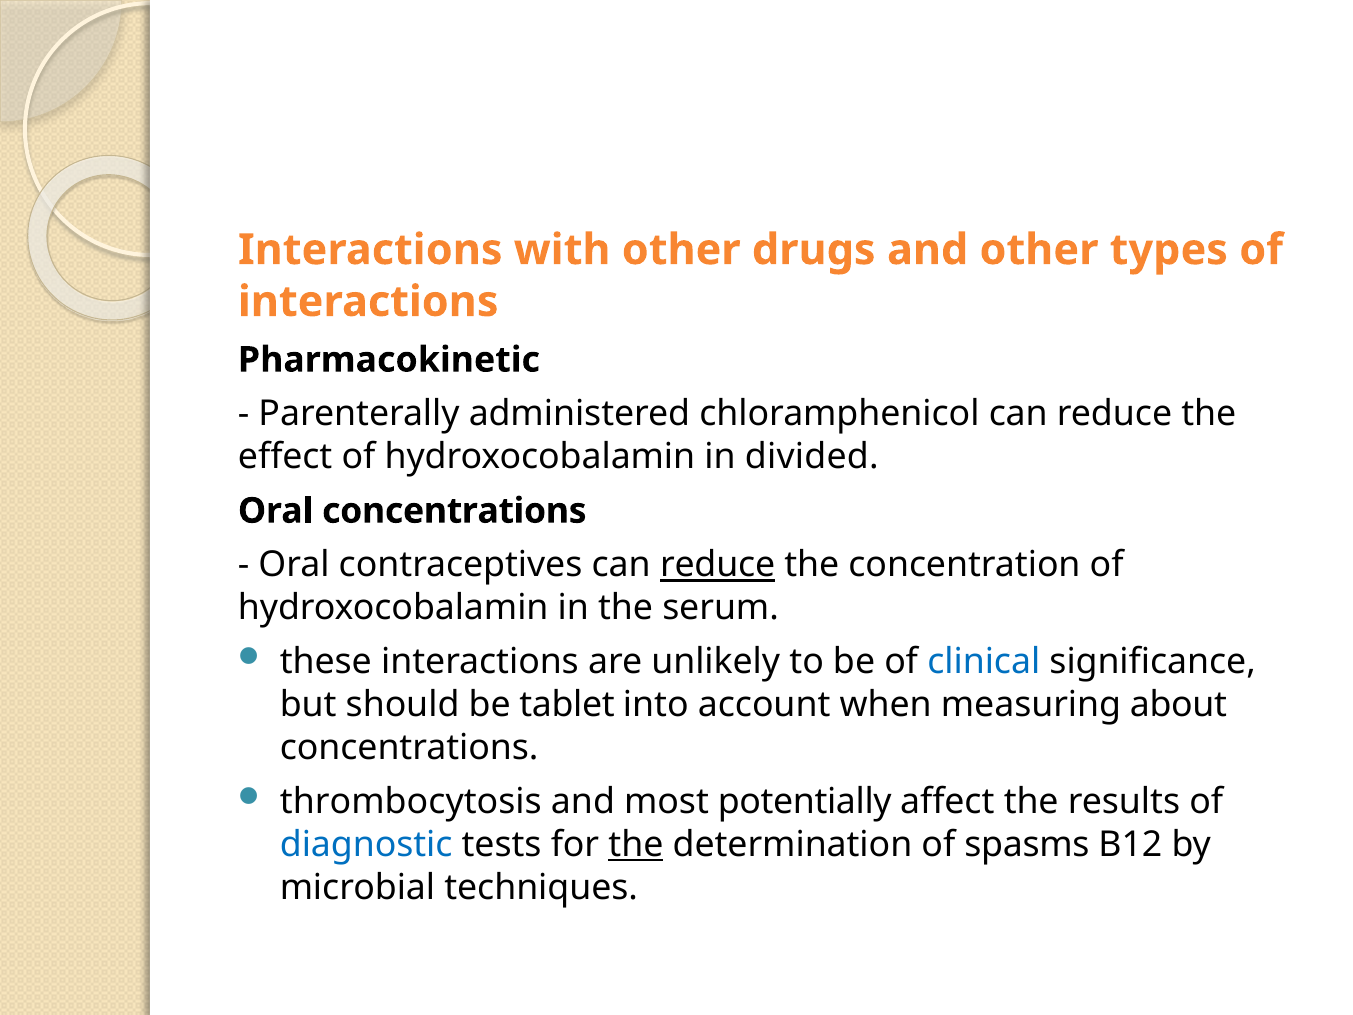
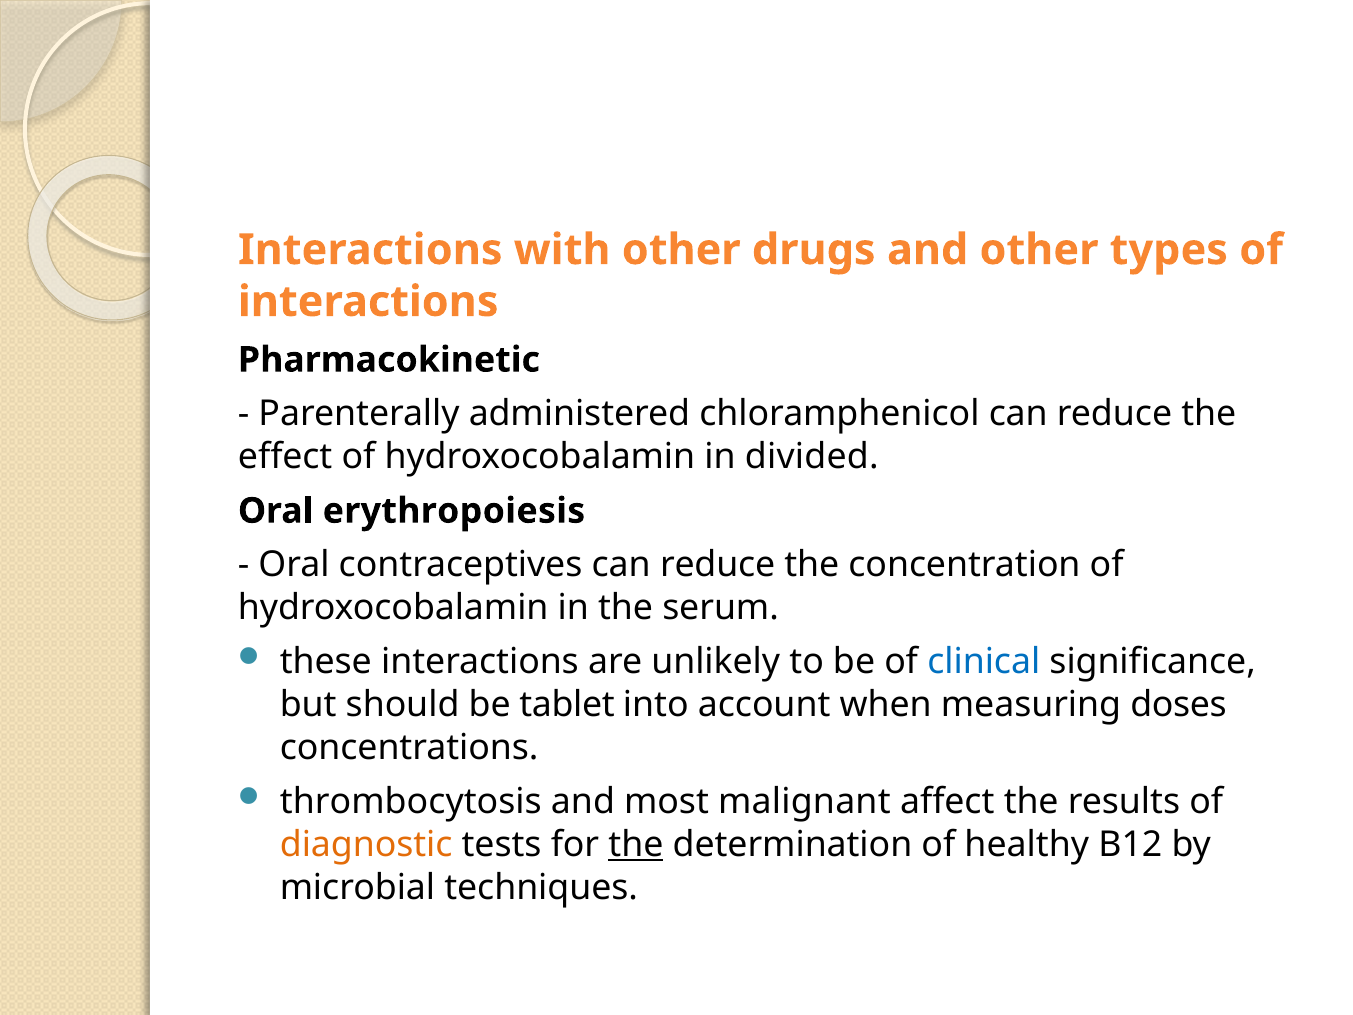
Oral concentrations: concentrations -> erythropoiesis (454, 511)
reduce underline: present -> none (718, 565)
about: about -> doses (1179, 705)
potentially: potentially -> malignant (804, 802)
diagnostic colour: blue -> orange (366, 845)
spasms: spasms -> healthy (1027, 845)
